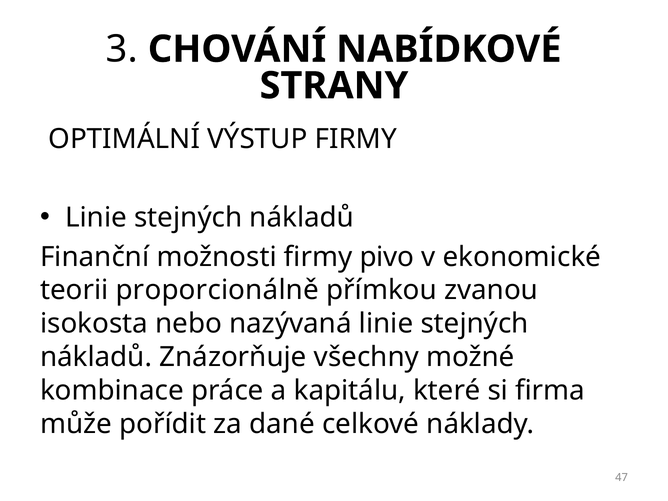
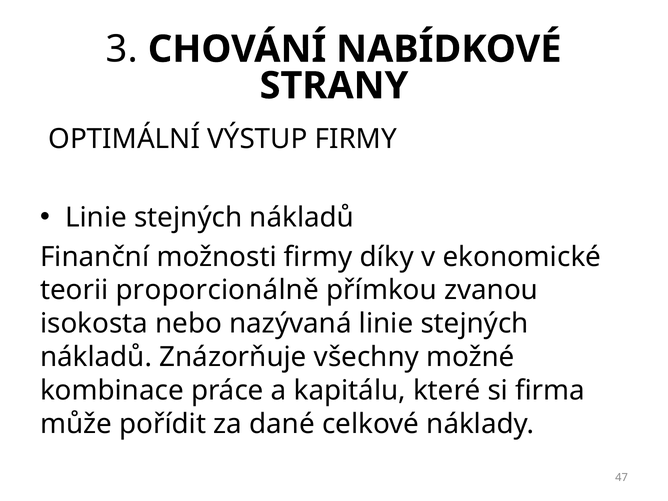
pivo: pivo -> díky (387, 257)
